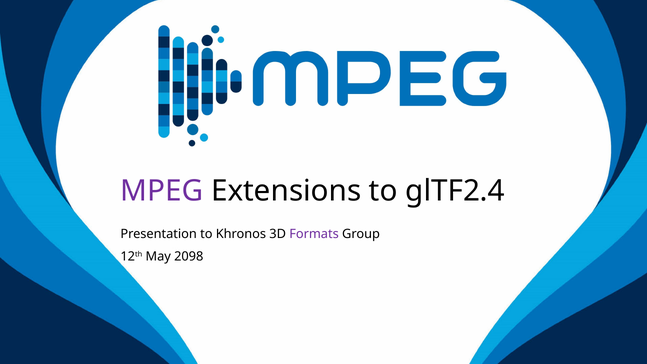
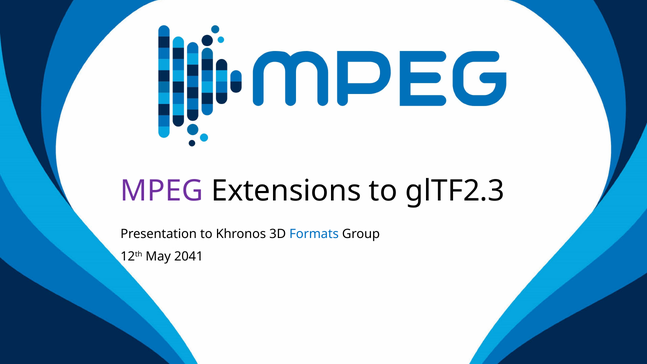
glTF2.4: glTF2.4 -> glTF2.3 (455, 191)
Formats colour: purple -> blue (314, 234)
2098: 2098 -> 2041 (189, 256)
